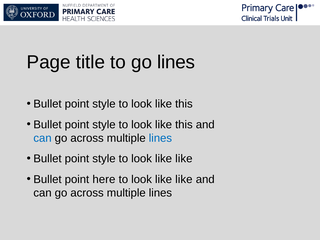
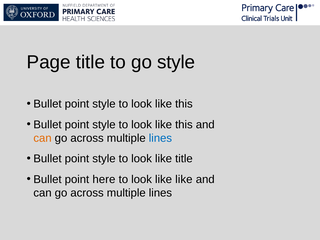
go lines: lines -> style (176, 62)
can colour: blue -> orange (43, 138)
like: like -> title (184, 159)
